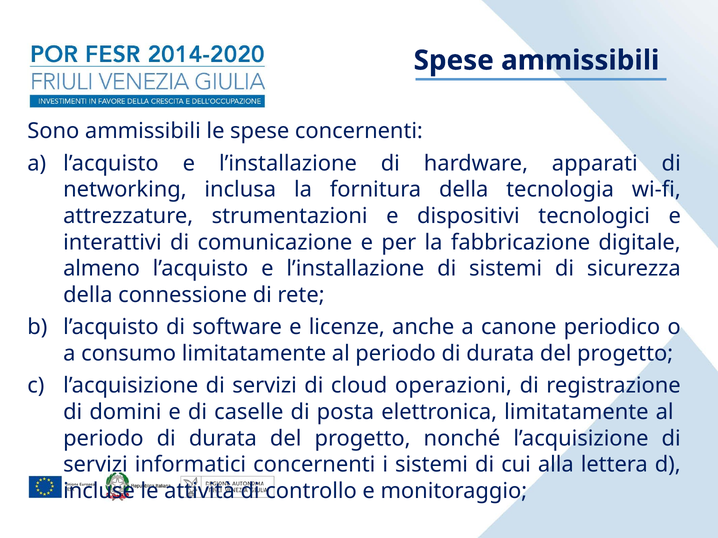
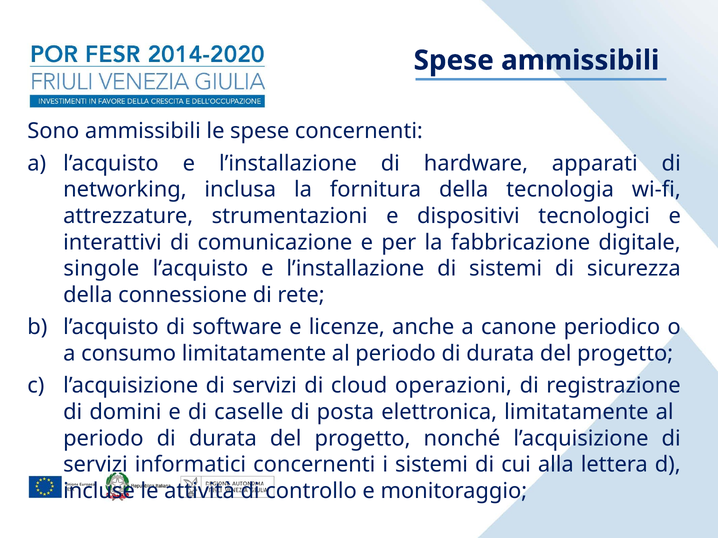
almeno: almeno -> singole (101, 269)
